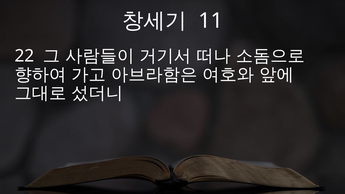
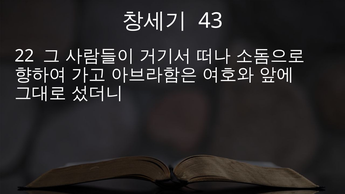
11: 11 -> 43 (211, 21)
